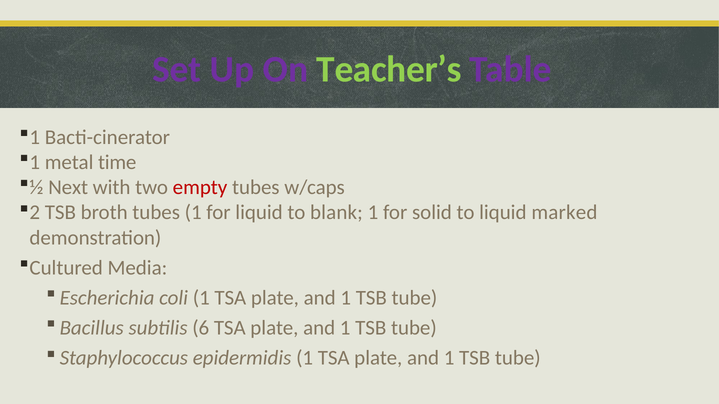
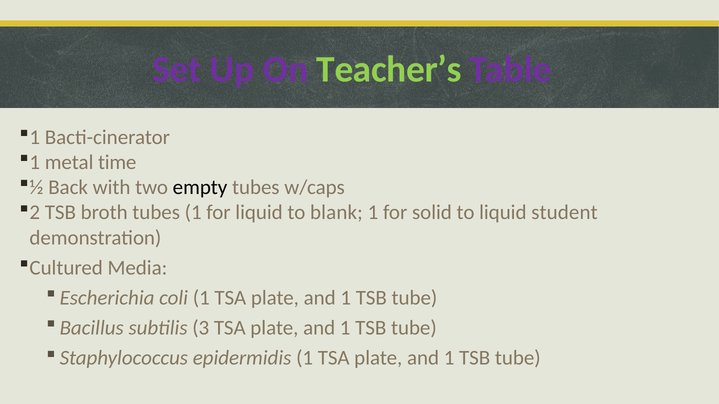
Next: Next -> Back (68, 188)
empty colour: red -> black (200, 188)
marked: marked -> student (564, 213)
6: 6 -> 3 (201, 328)
